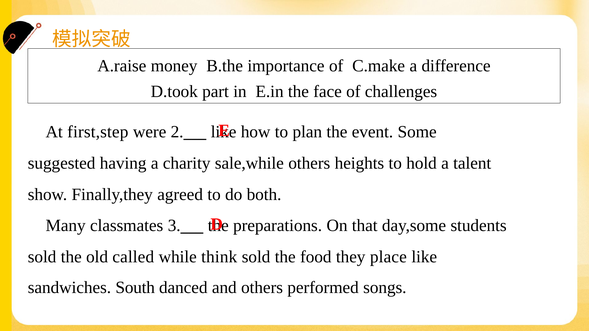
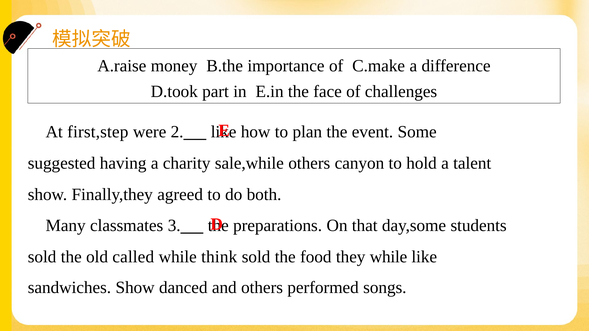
heights: heights -> canyon (359, 163)
they place: place -> while (389, 257)
sandwiches South: South -> Show (135, 288)
